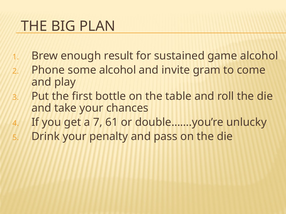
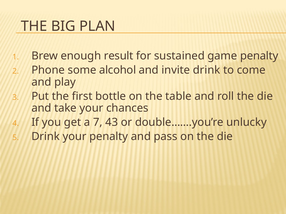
game alcohol: alcohol -> penalty (259, 56)
invite gram: gram -> drink (207, 70)
61: 61 -> 43 (112, 123)
